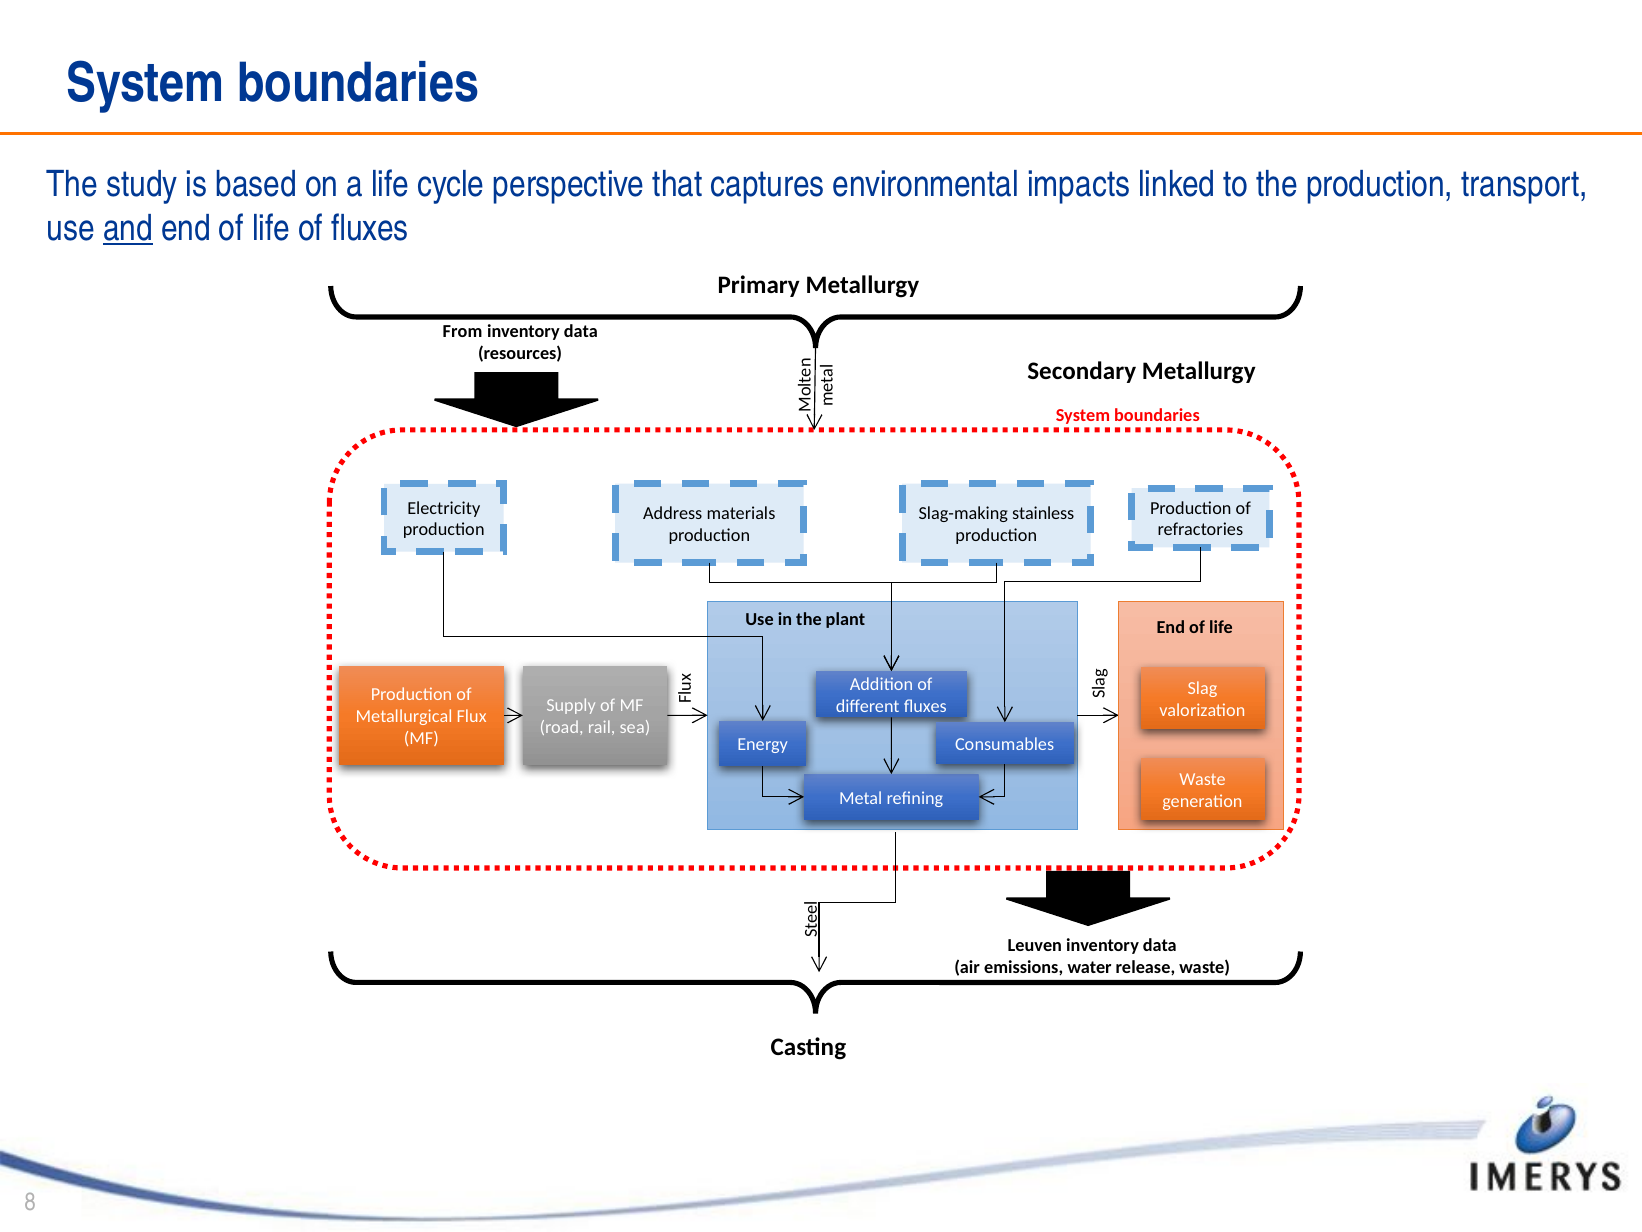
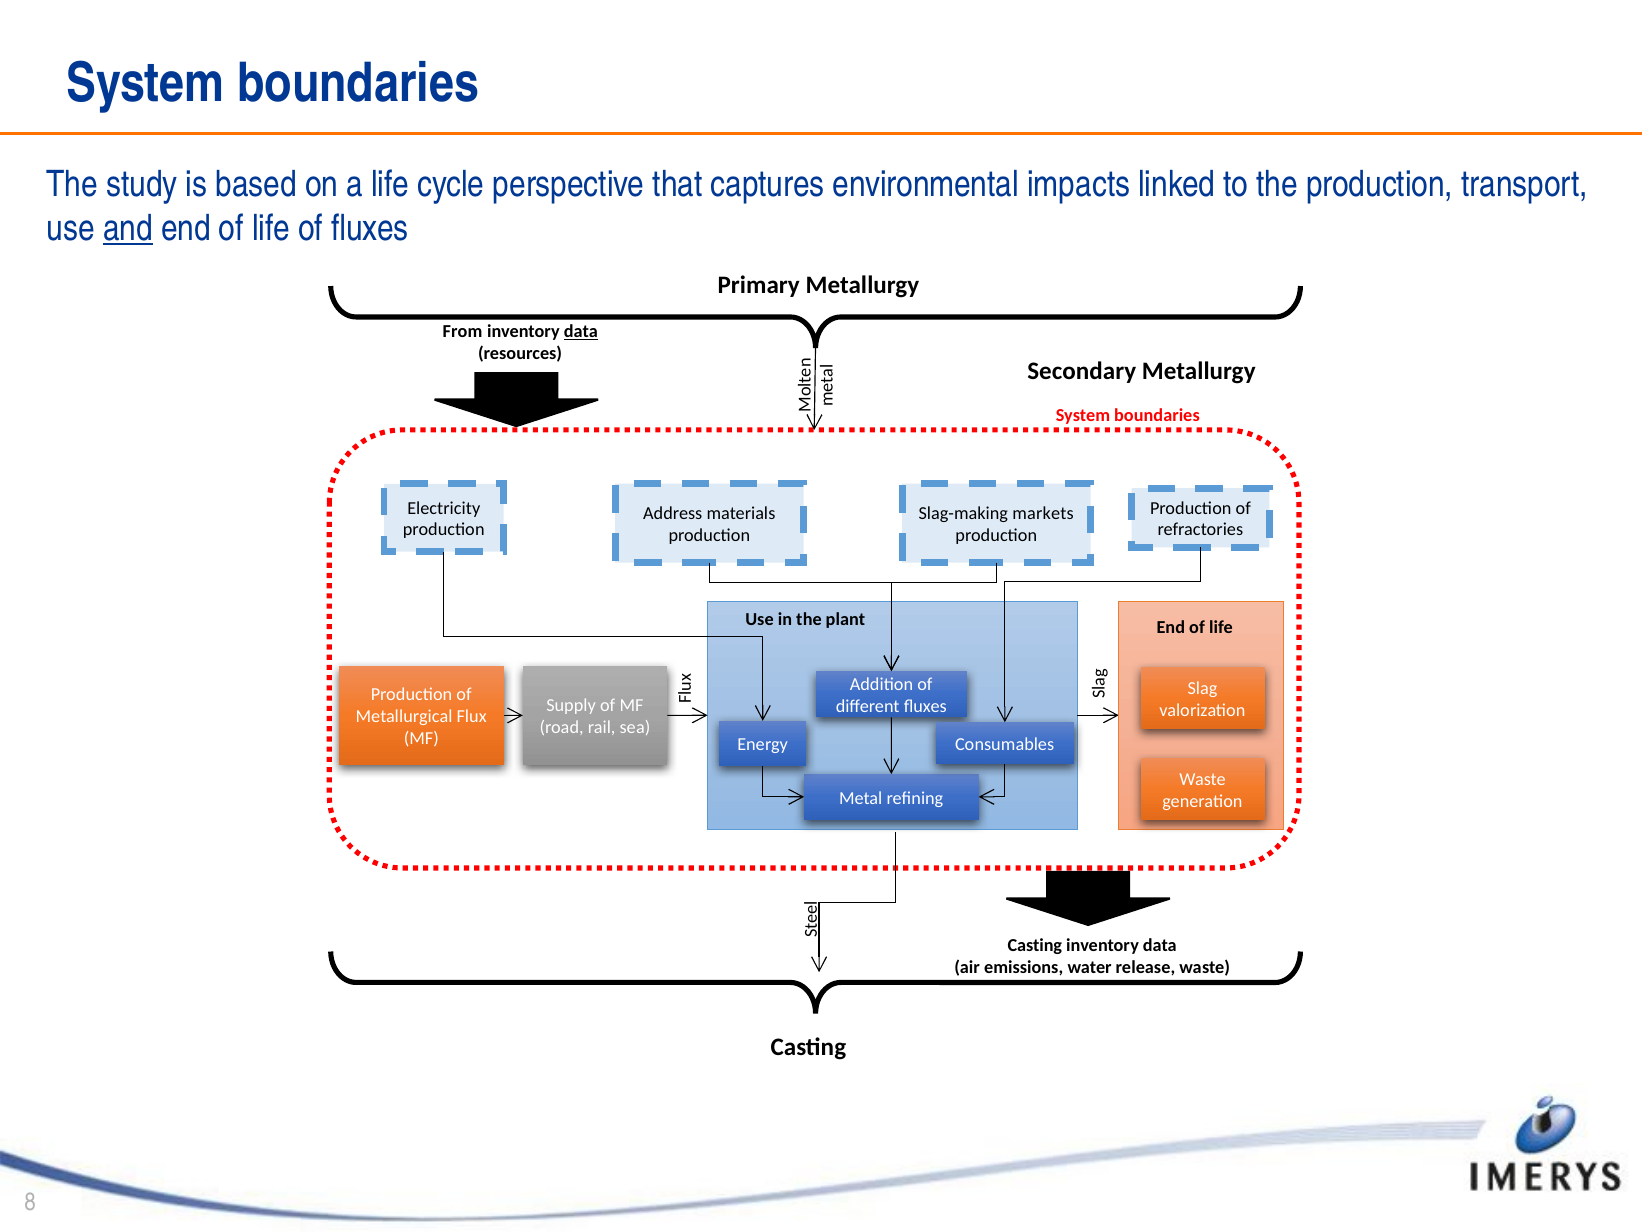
data underline: none -> present (581, 332)
stainless: stainless -> markets (1043, 513)
Leuven: Leuven -> Casting (1035, 945)
